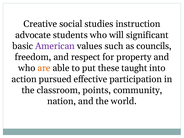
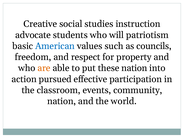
significant: significant -> patriotism (147, 35)
American colour: purple -> blue (55, 46)
these taught: taught -> nation (134, 68)
points: points -> events (97, 90)
